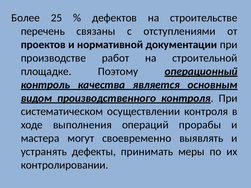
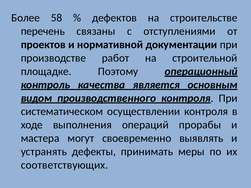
25: 25 -> 58 (56, 18)
контролировании: контролировании -> соответствующих (65, 165)
